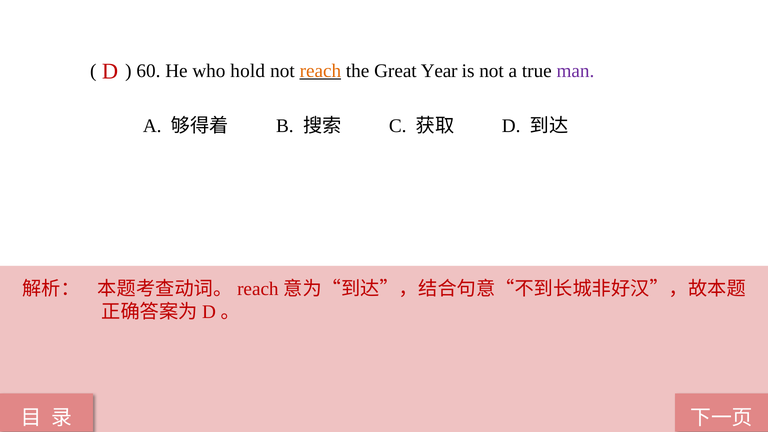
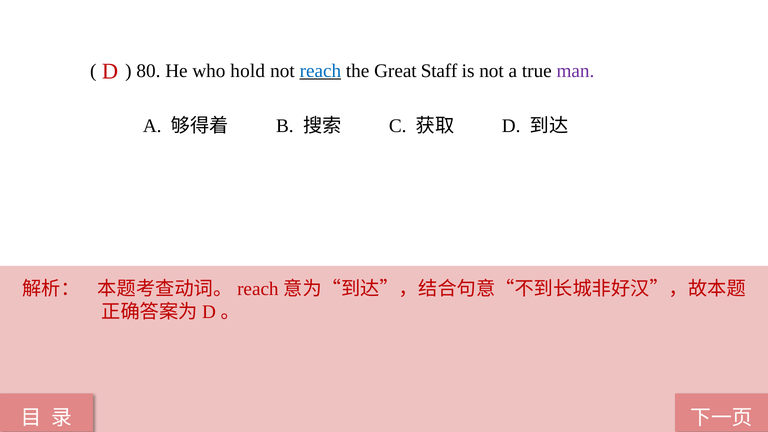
60: 60 -> 80 (148, 71)
reach colour: orange -> blue (320, 71)
Year: Year -> Staff (439, 71)
